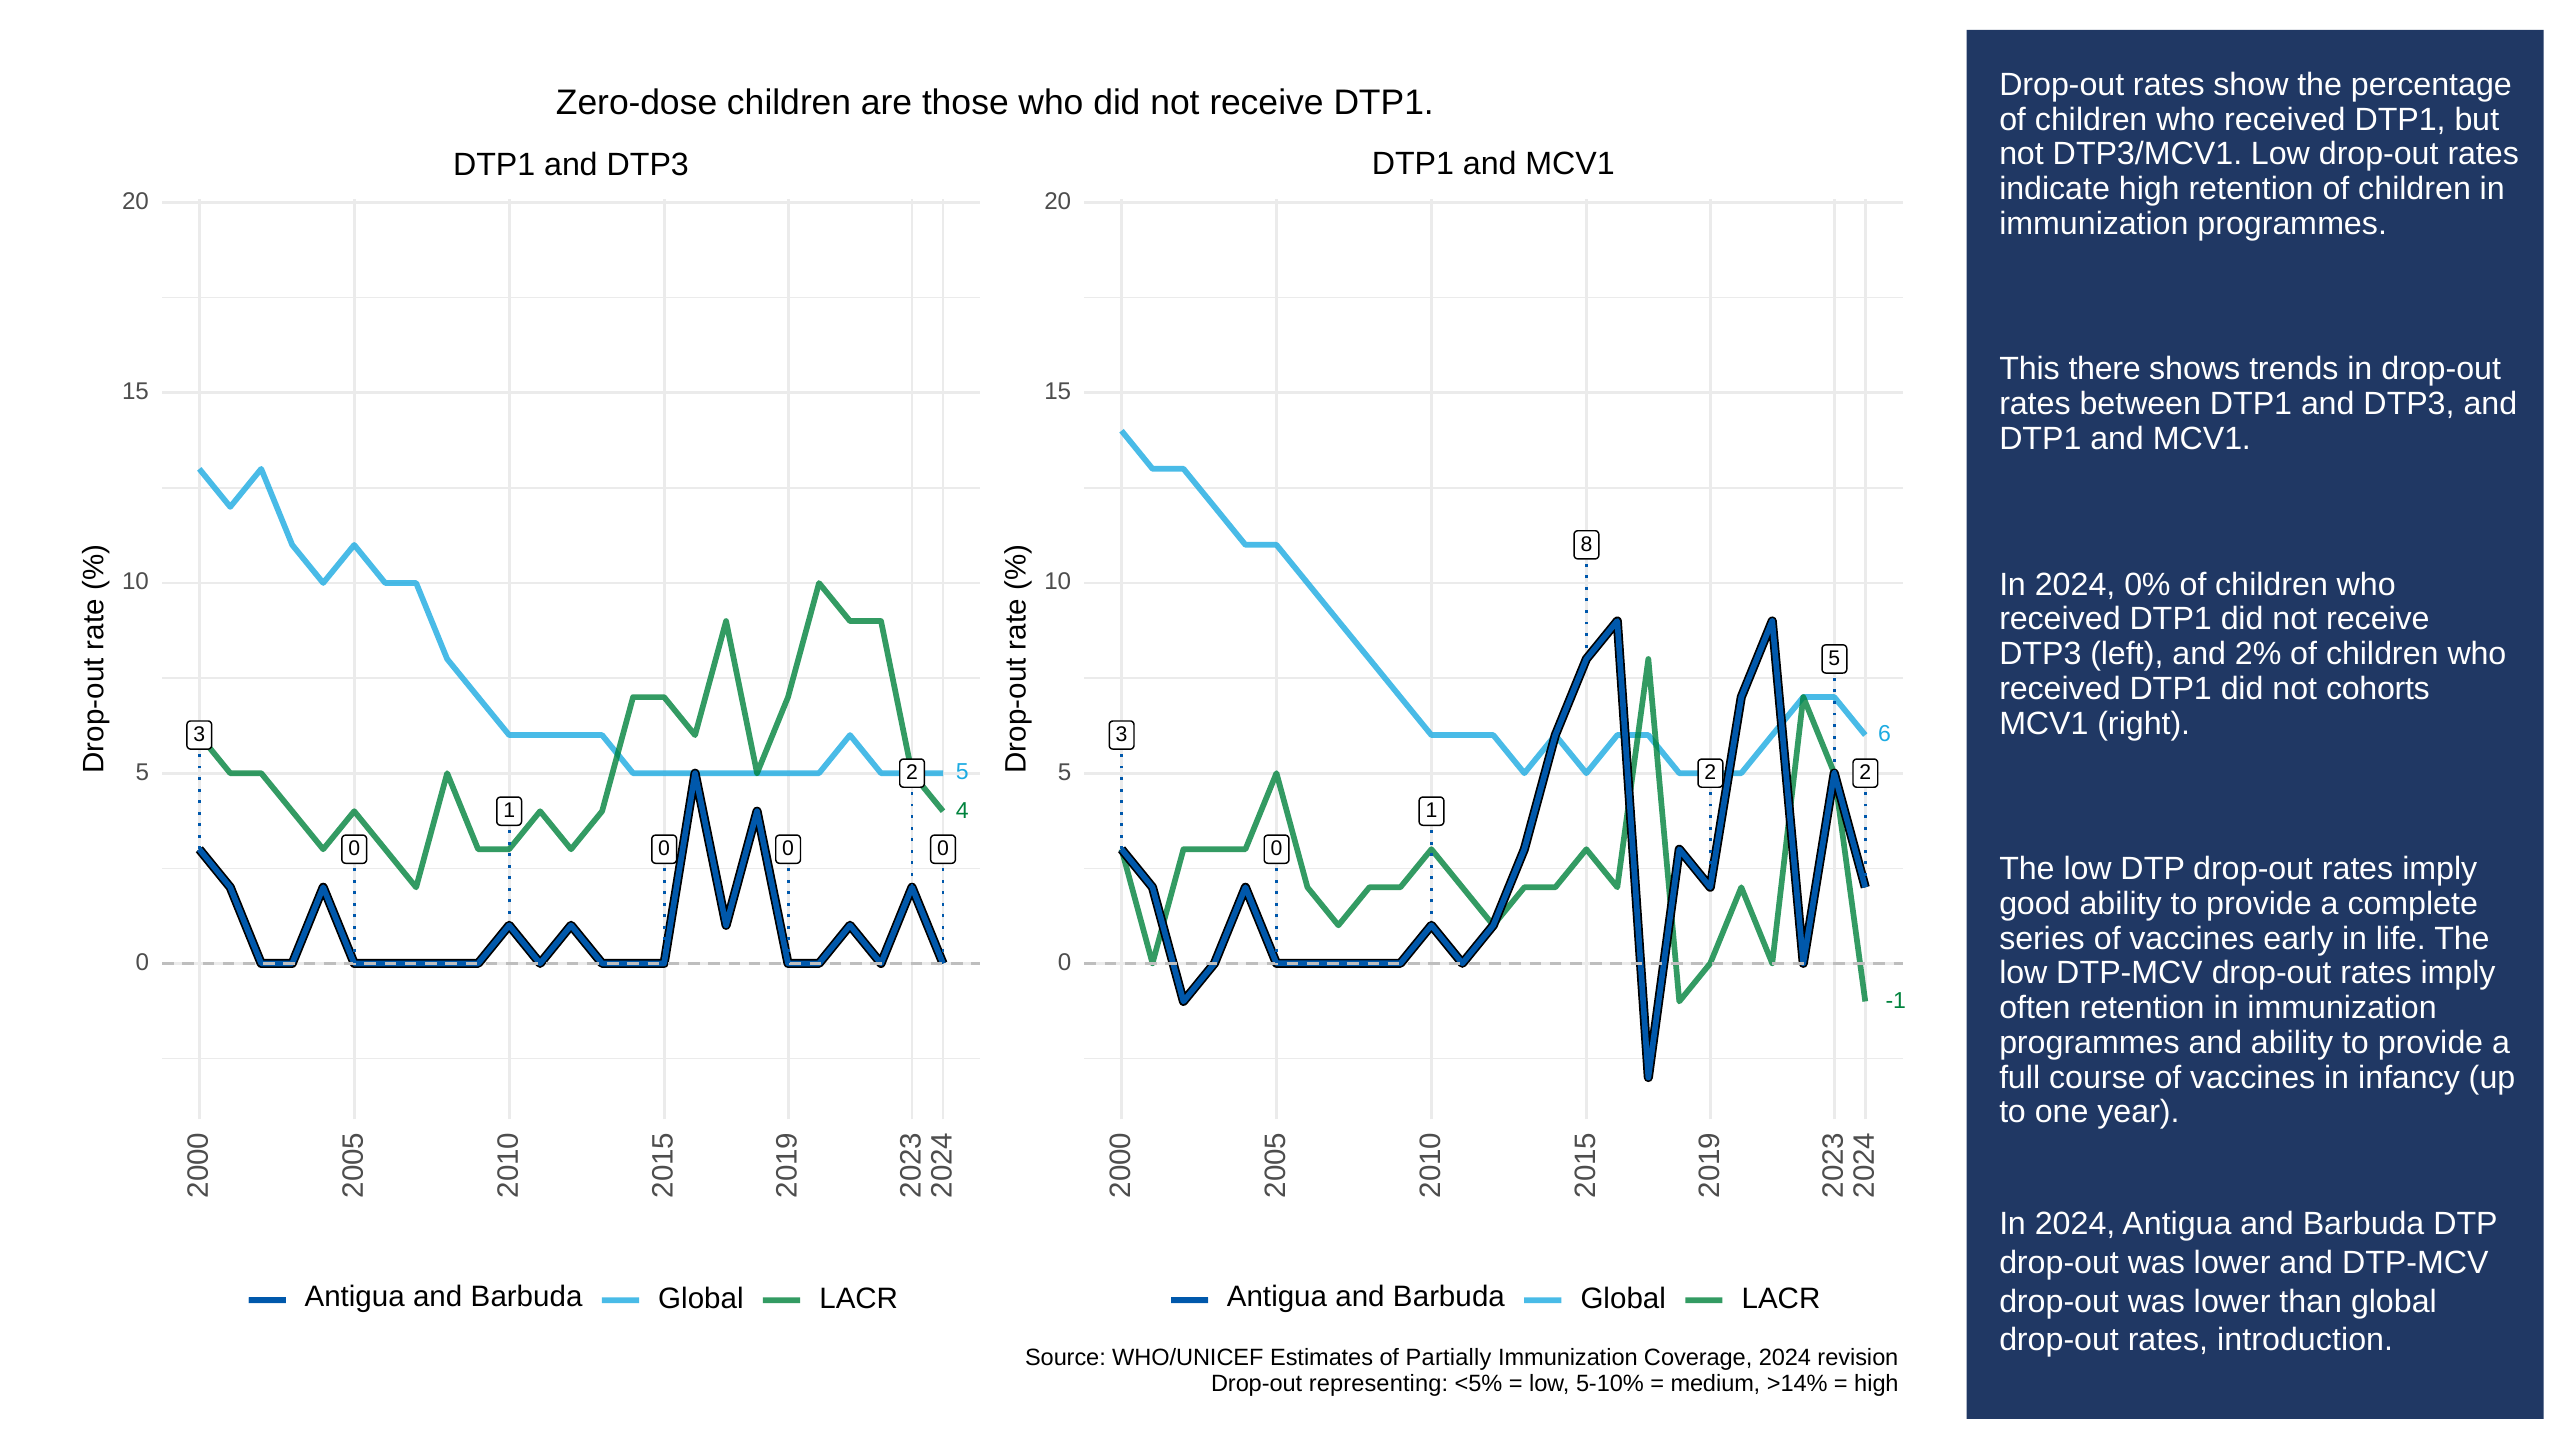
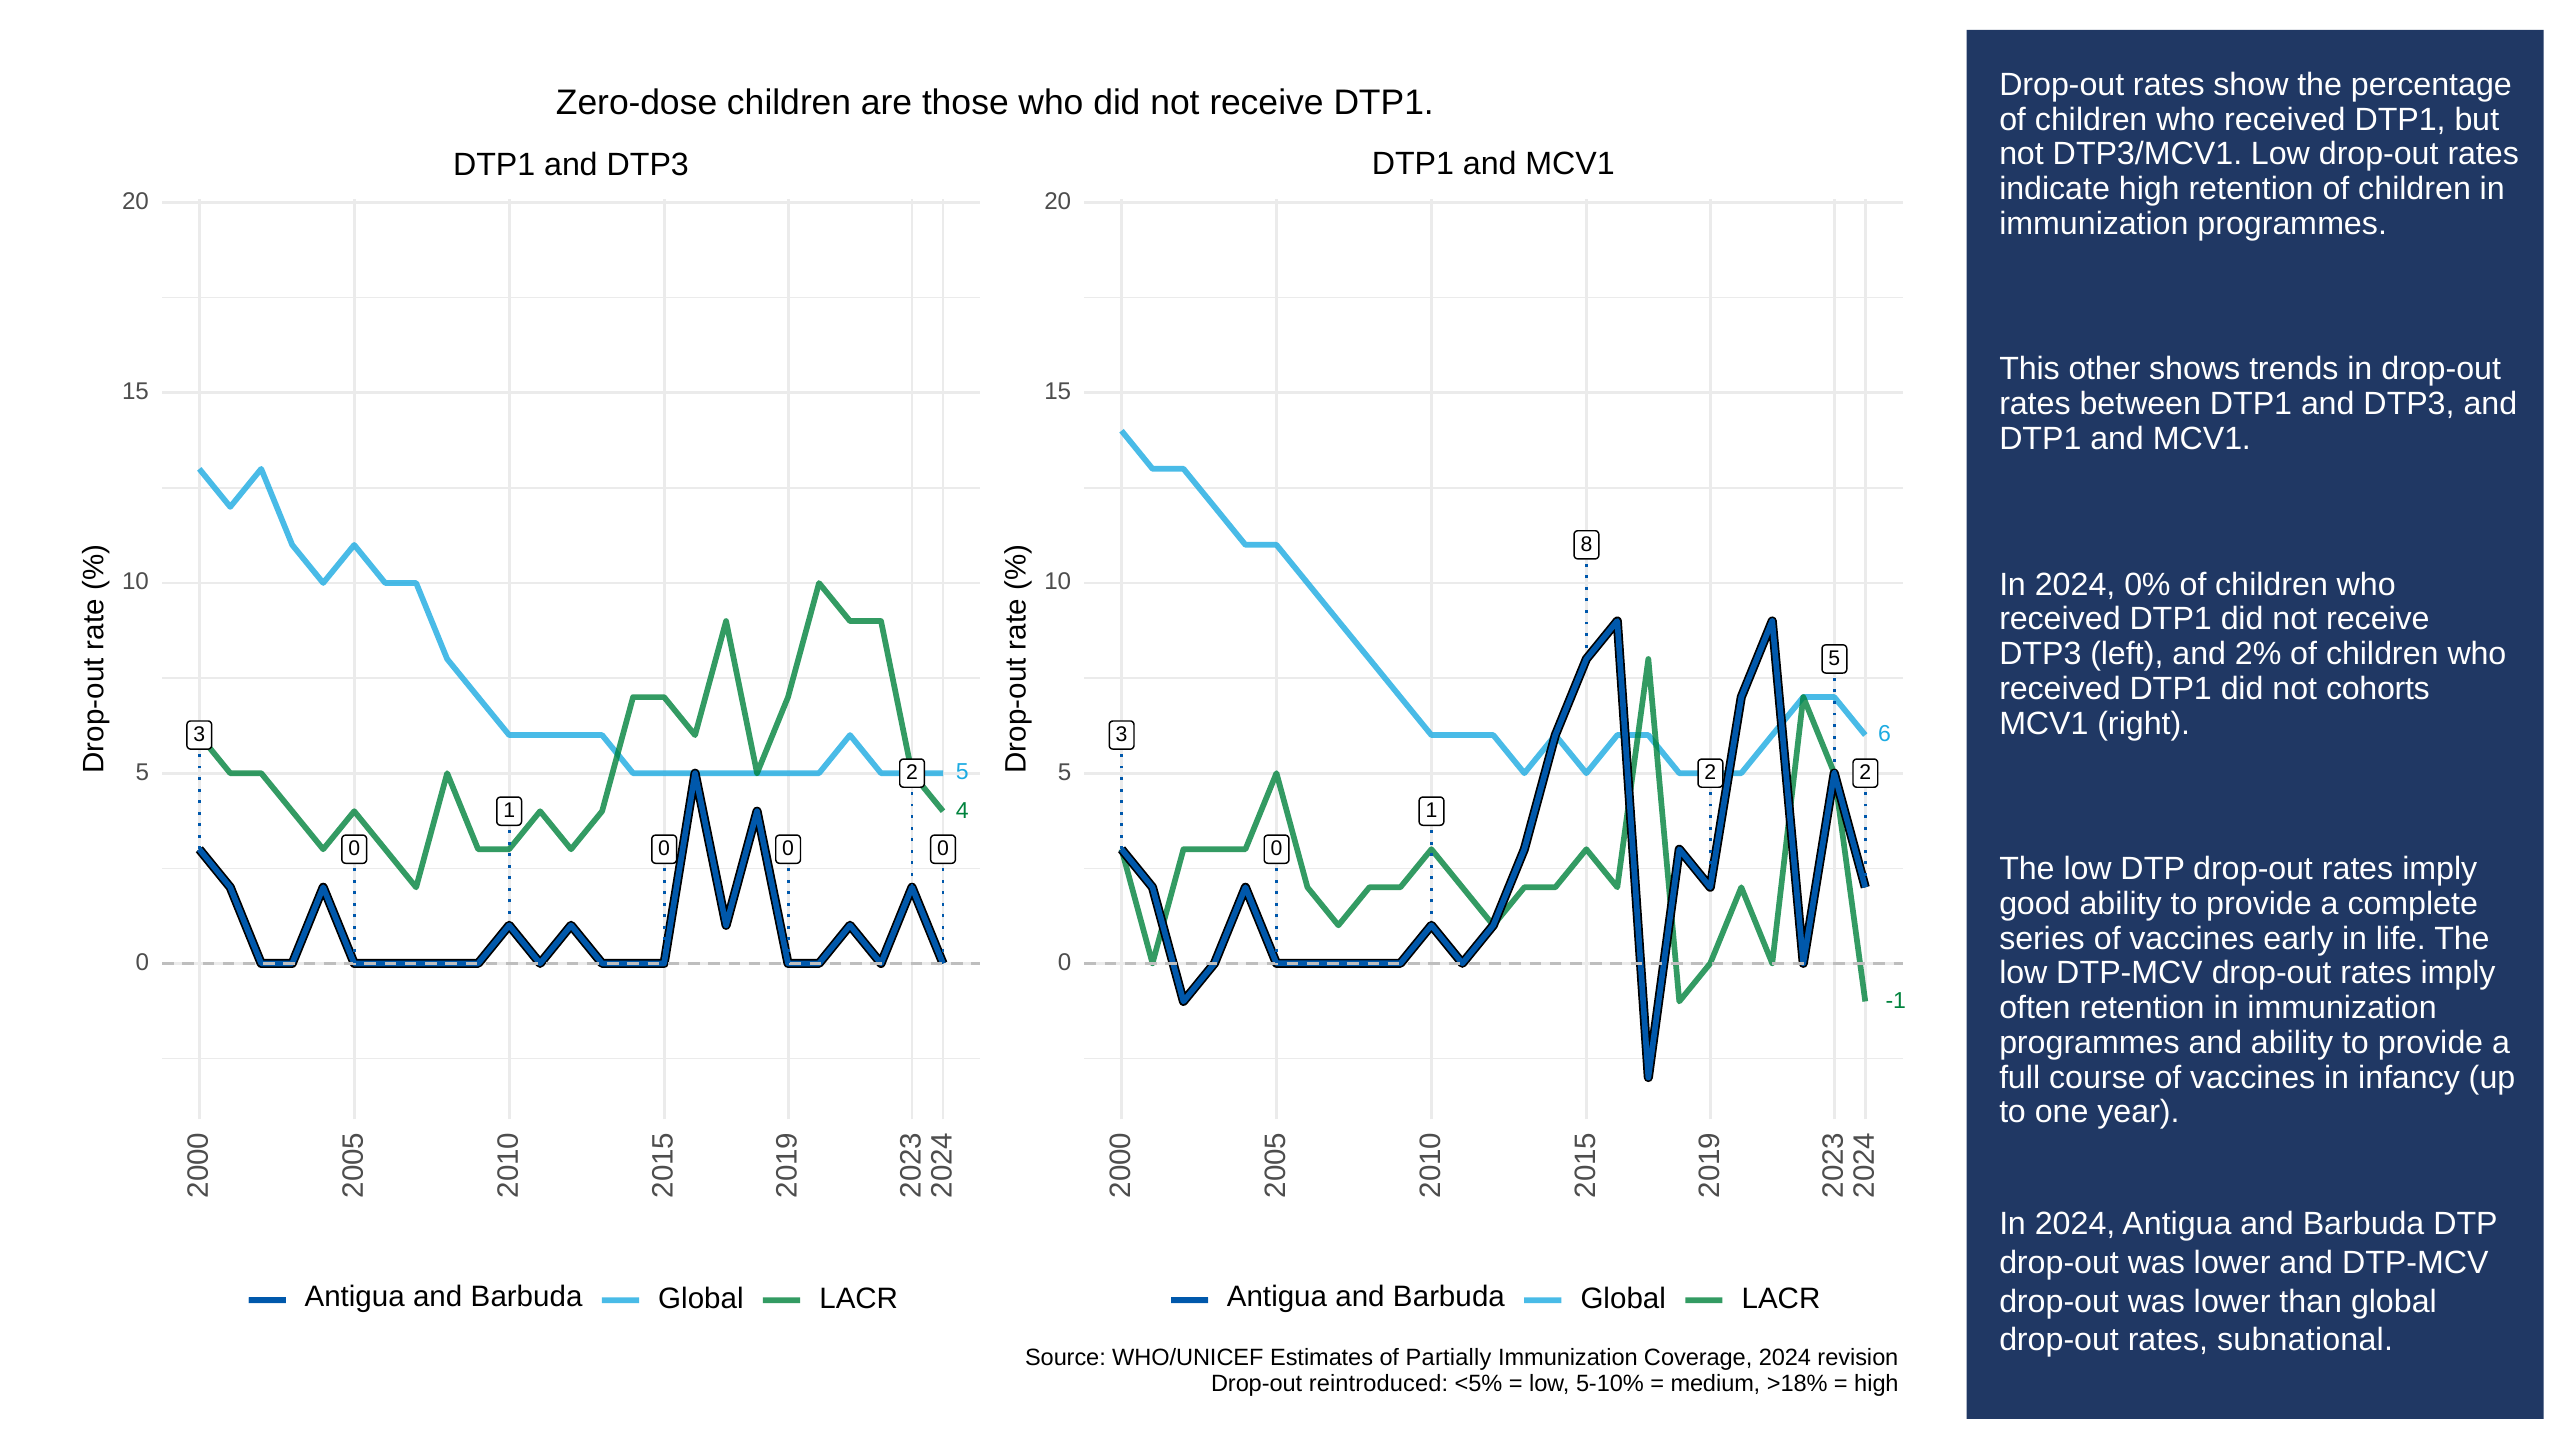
there: there -> other (2105, 369)
introduction: introduction -> subnational (2305, 1340)
representing: representing -> reintroduced (1378, 1383)
>14%: >14% -> >18% (1797, 1383)
